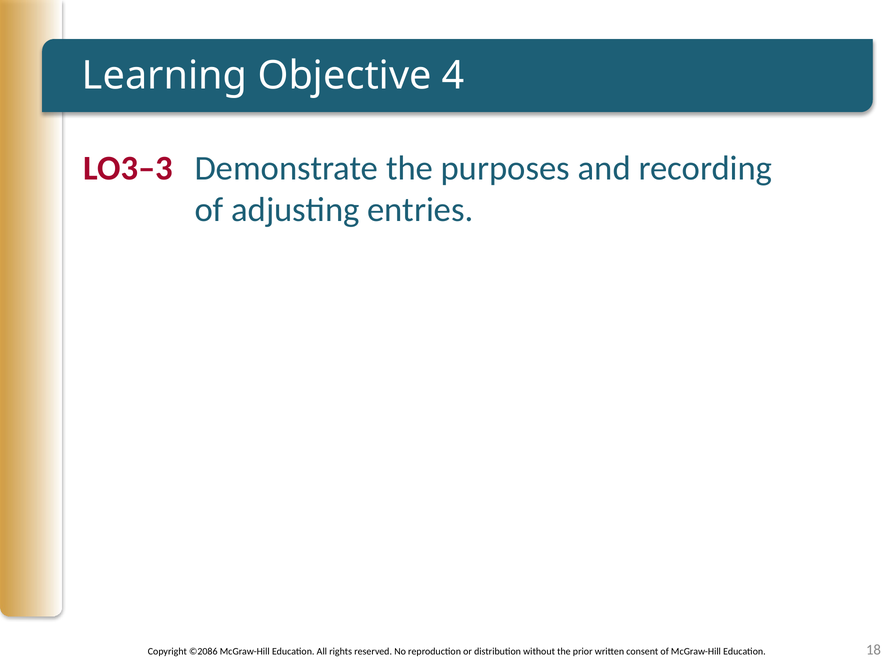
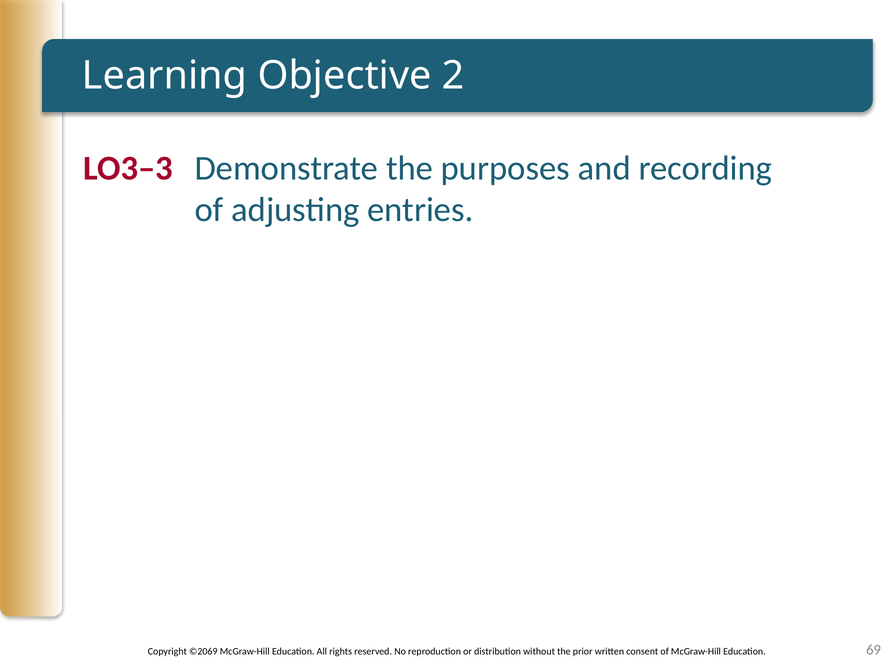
4: 4 -> 2 (453, 75)
©2086: ©2086 -> ©2069 (203, 651)
18: 18 -> 69 (874, 650)
